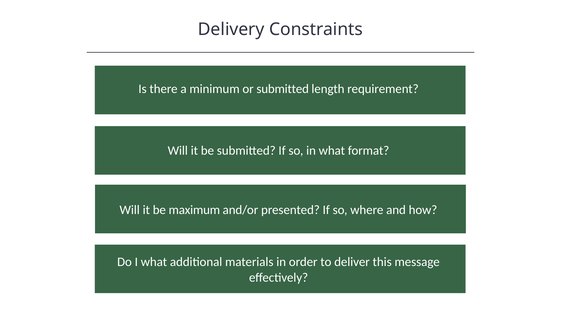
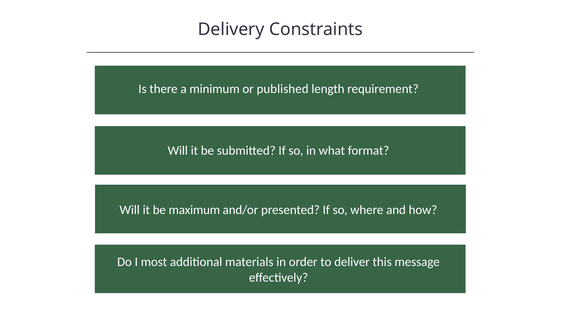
or submitted: submitted -> published (283, 89)
I what: what -> most (154, 262)
